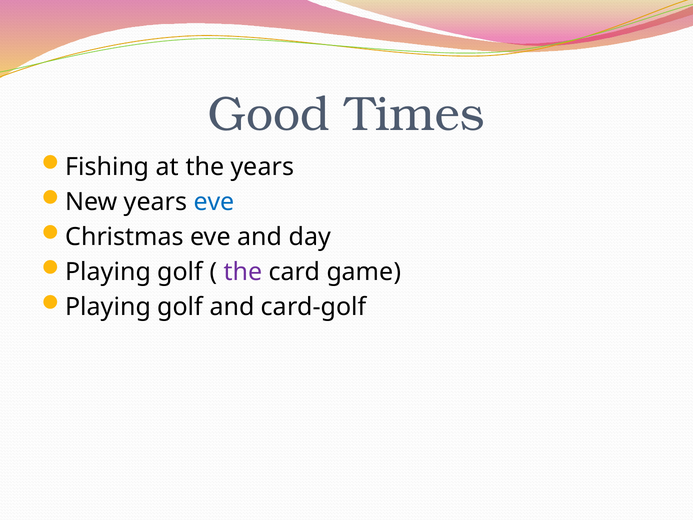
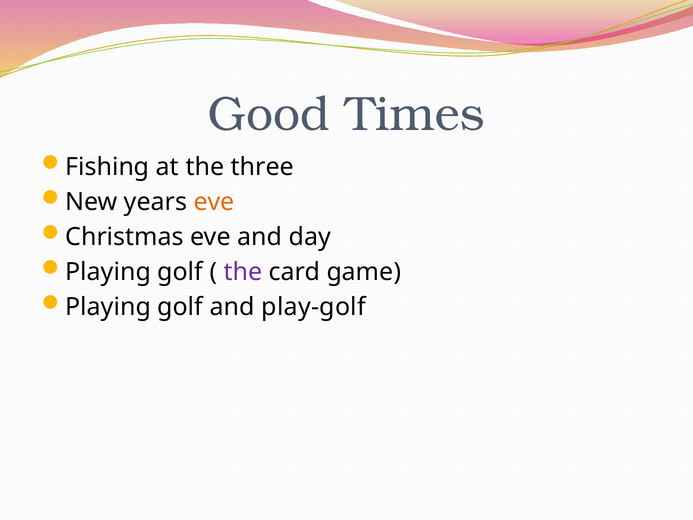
the years: years -> three (262, 167)
eve colour: blue -> orange (214, 202)
card-golf: card-golf -> play-golf (314, 307)
